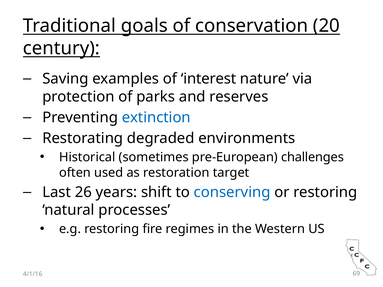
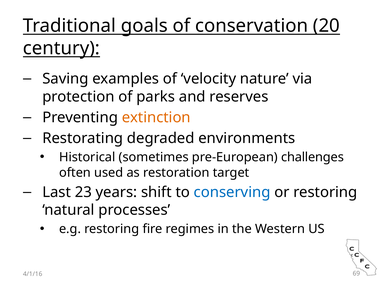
interest: interest -> velocity (209, 79)
extinction colour: blue -> orange (156, 118)
26: 26 -> 23 (83, 192)
